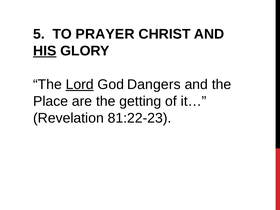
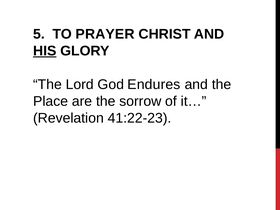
Lord underline: present -> none (80, 84)
Dangers: Dangers -> Endures (154, 84)
getting: getting -> sorrow (140, 101)
81:22-23: 81:22-23 -> 41:22-23 (140, 118)
